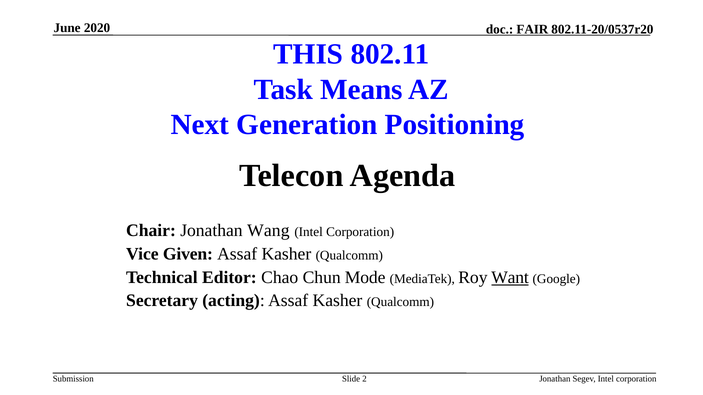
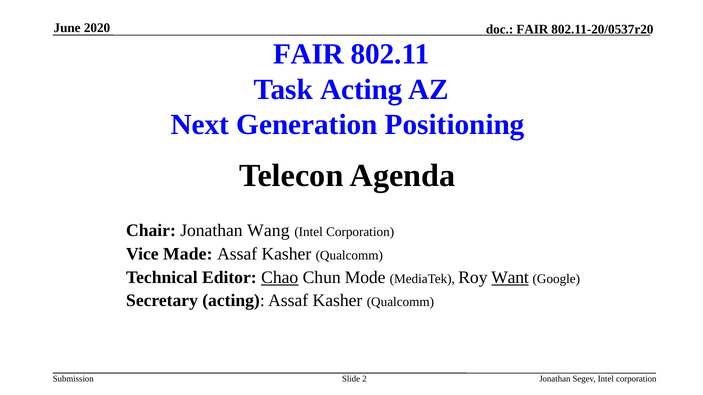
THIS: THIS -> FAIR (308, 54)
Task Means: Means -> Acting (361, 90)
Given: Given -> Made (188, 254)
Chao underline: none -> present (280, 278)
